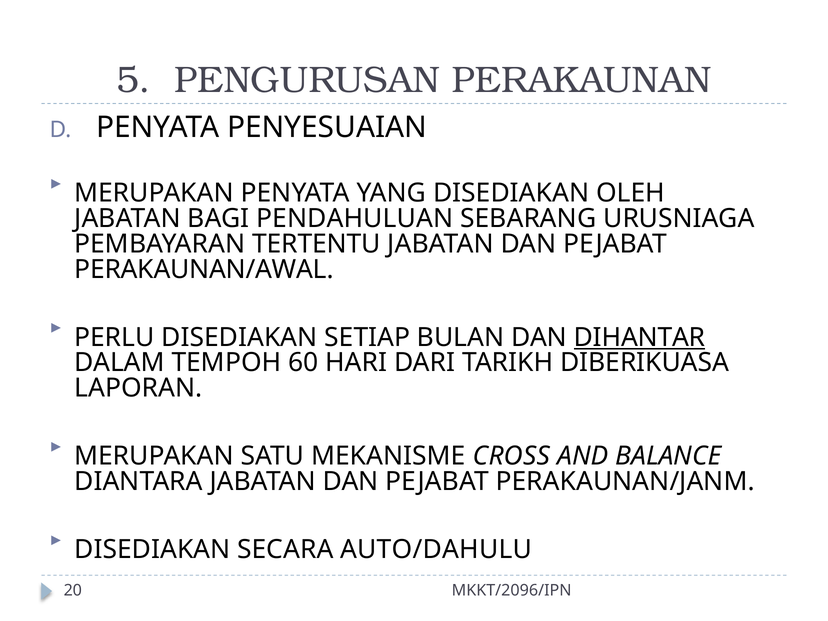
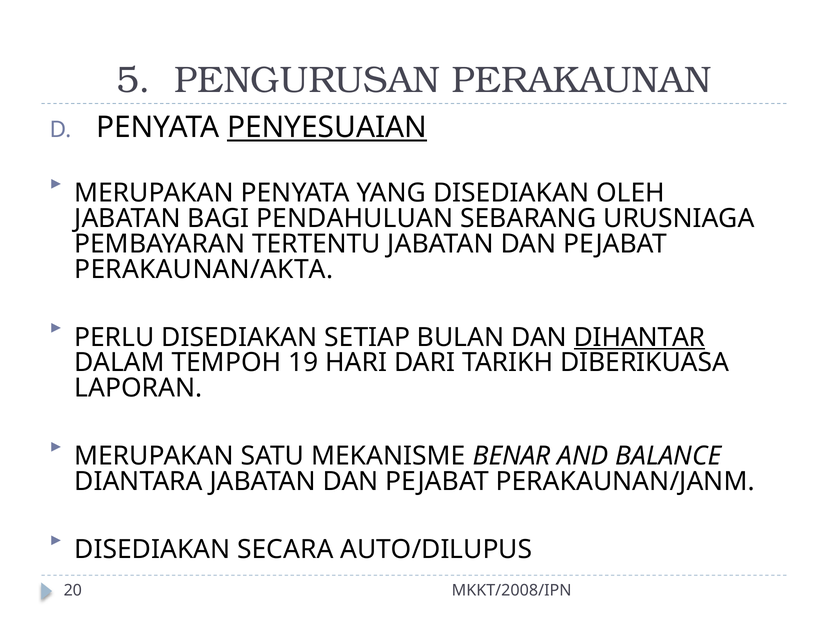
PENYESUAIAN underline: none -> present (327, 128)
PERAKAUNAN/AWAL: PERAKAUNAN/AWAL -> PERAKAUNAN/AKTA (204, 269)
60: 60 -> 19 (303, 363)
CROSS: CROSS -> BENAR (512, 456)
AUTO/DAHULU: AUTO/DAHULU -> AUTO/DILUPUS (436, 550)
MKKT/2096/IPN: MKKT/2096/IPN -> MKKT/2008/IPN (512, 590)
